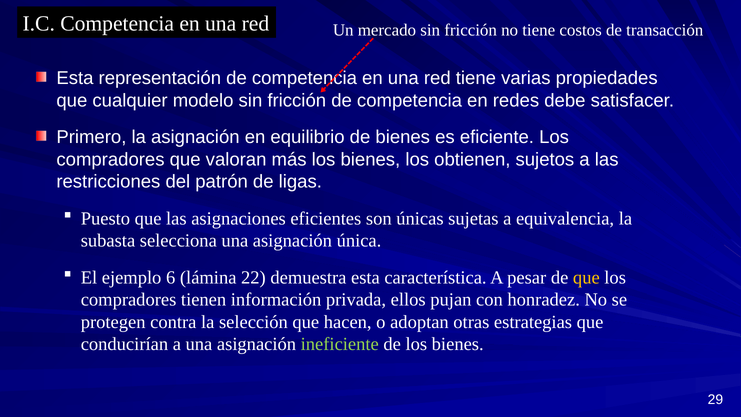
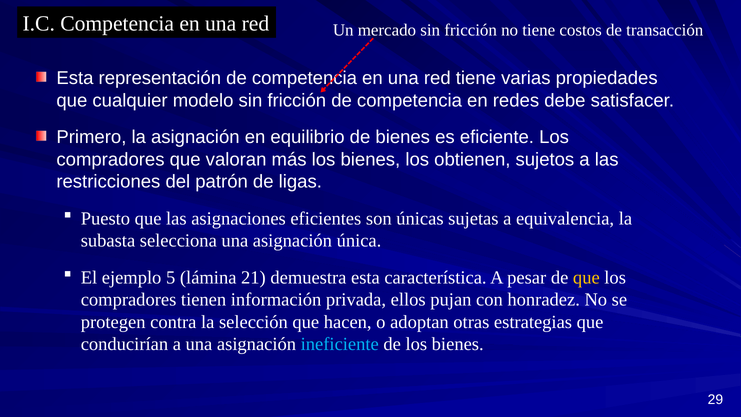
6: 6 -> 5 (171, 277)
22: 22 -> 21 (253, 277)
ineficiente colour: light green -> light blue (340, 344)
